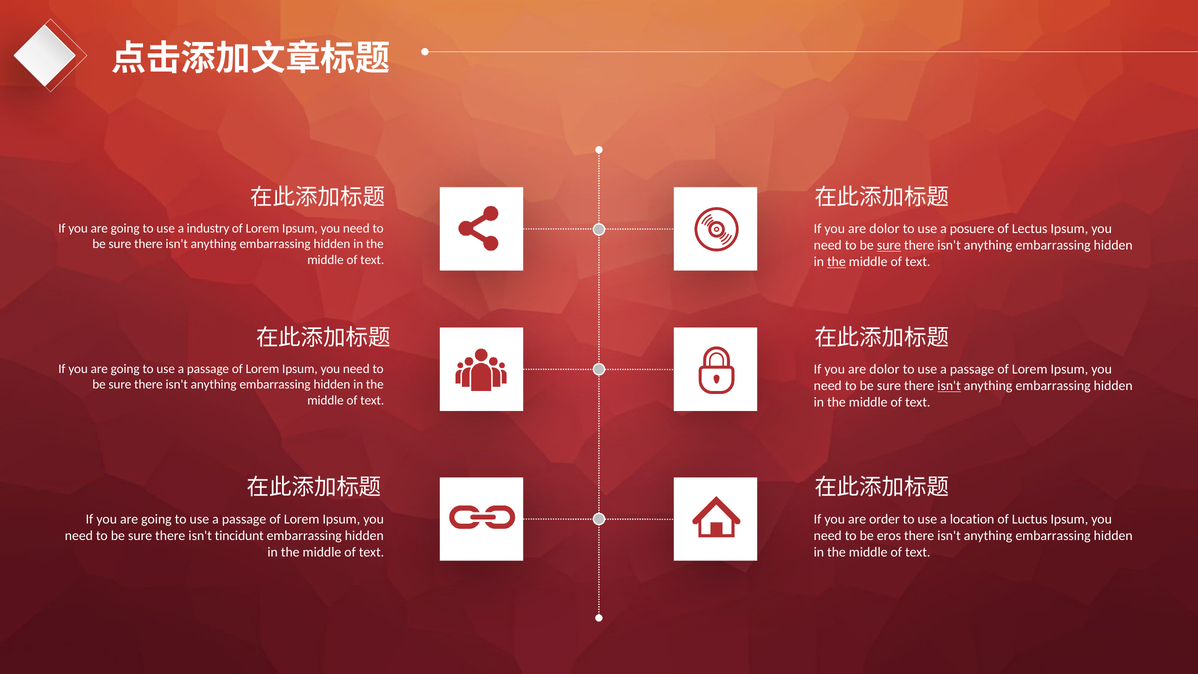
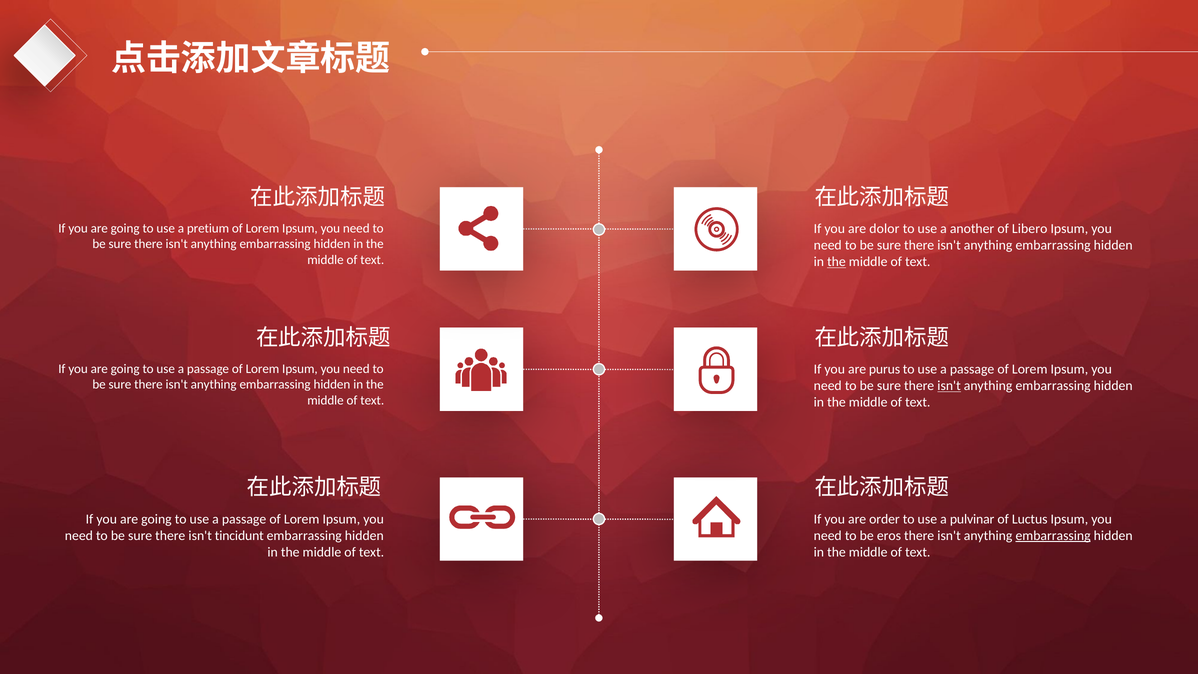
industry: industry -> pretium (208, 228)
posuere: posuere -> another (972, 229)
Lectus: Lectus -> Libero (1030, 229)
sure underline: present -> none (889, 245)
dolor: dolor -> purus (885, 369)
location: location -> pulvinar (972, 519)
embarrassing underline: none -> present (1053, 535)
